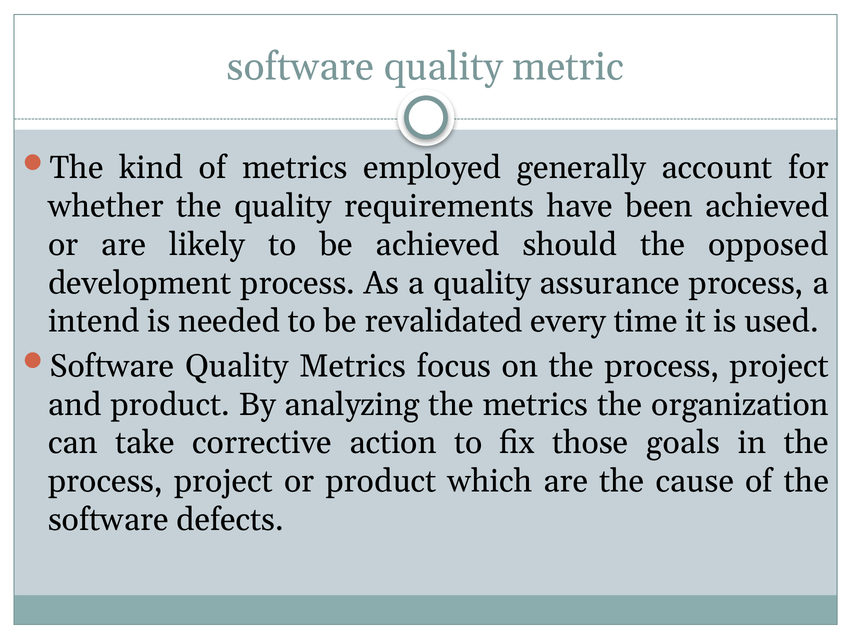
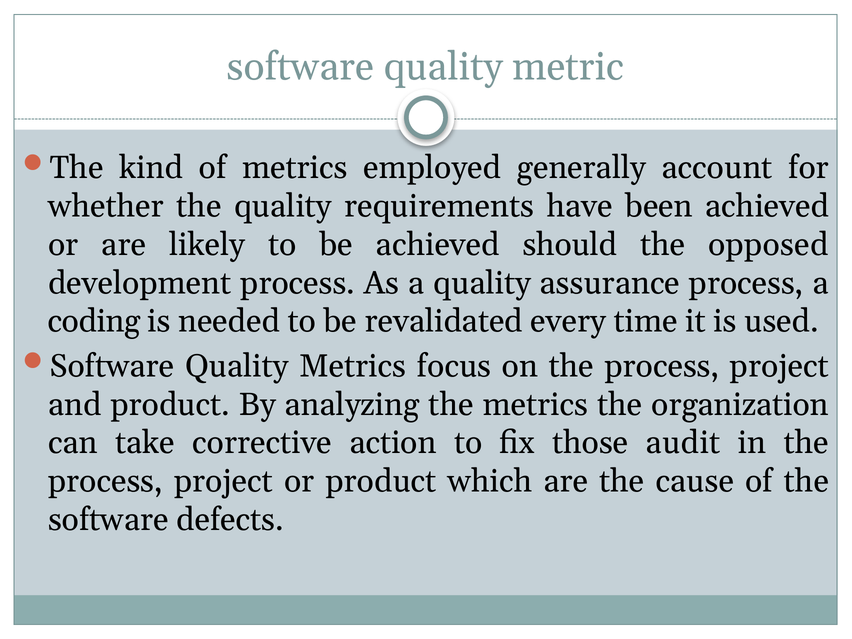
intend: intend -> coding (94, 321)
goals: goals -> audit (683, 443)
